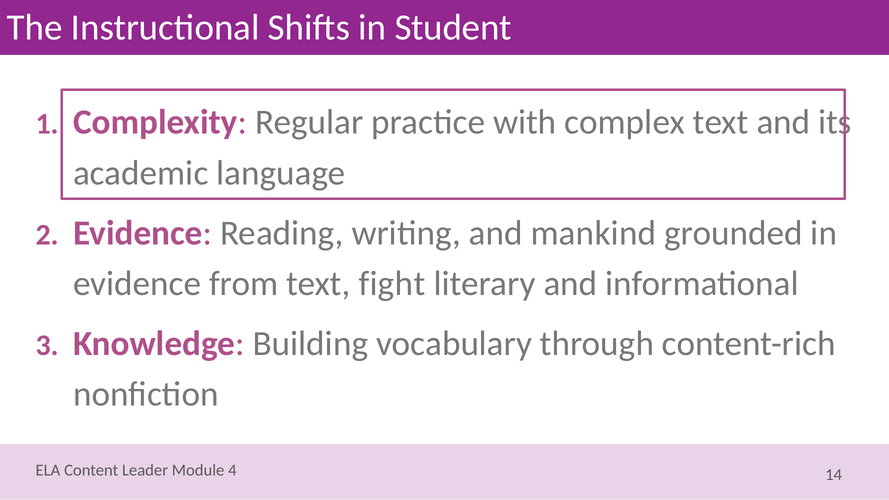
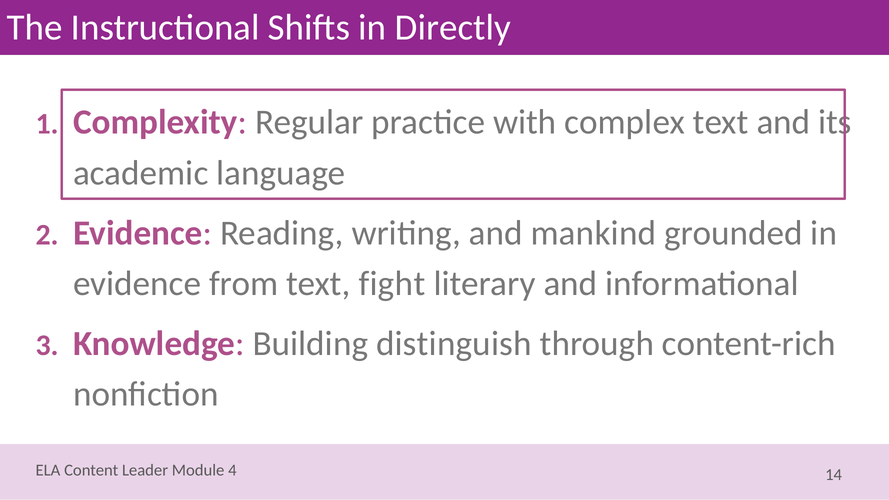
Student: Student -> Directly (453, 27)
vocabulary: vocabulary -> distinguish (454, 344)
